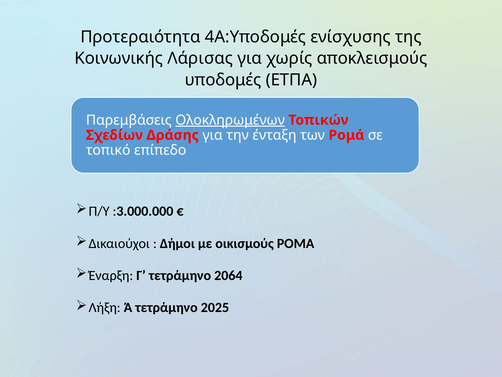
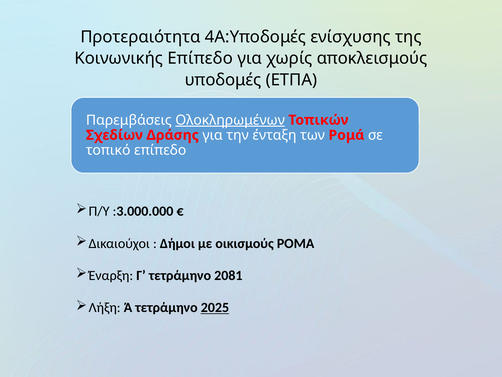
Κοινωνικής Λάρισας: Λάρισας -> Επίπεδο (200, 58)
2064: 2064 -> 2081 (228, 275)
2025 underline: none -> present (215, 307)
